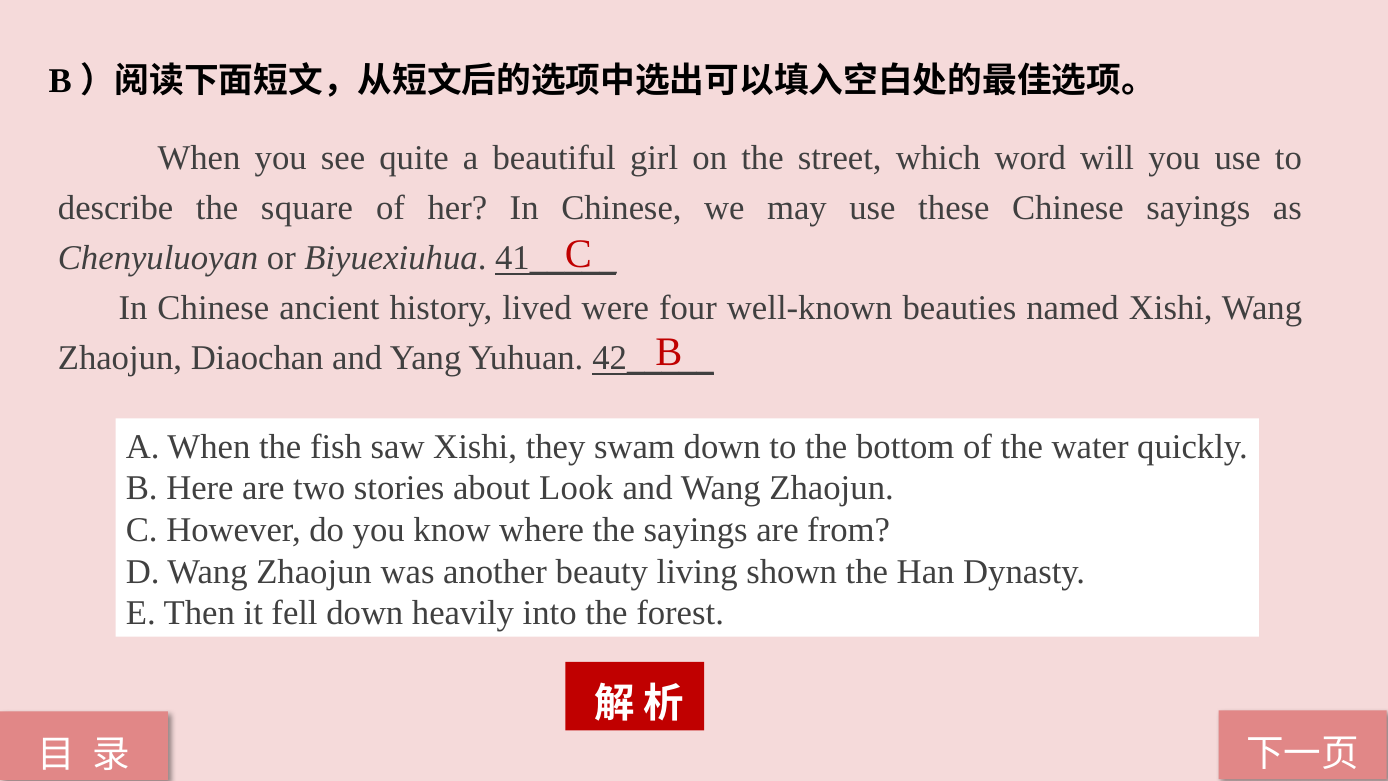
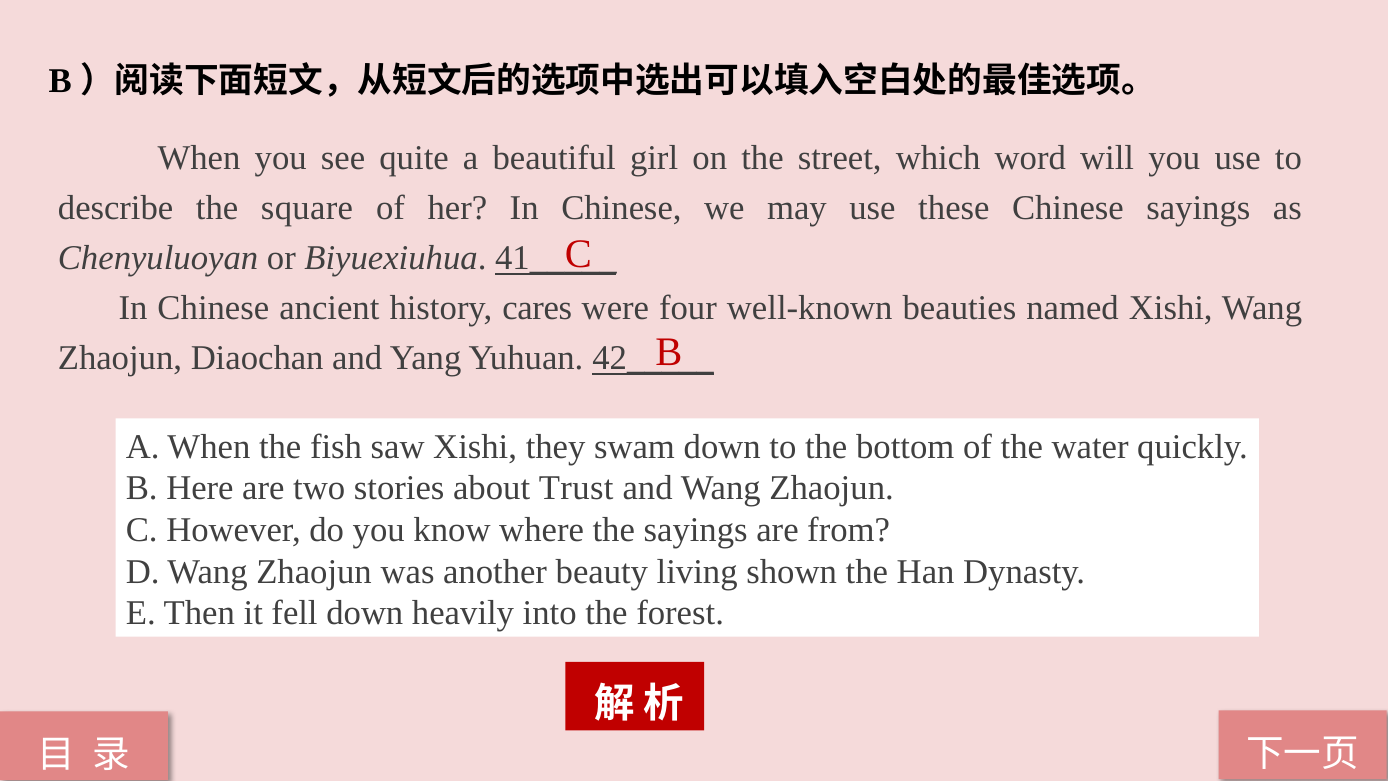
lived: lived -> cares (537, 308)
Look: Look -> Trust (576, 488)
